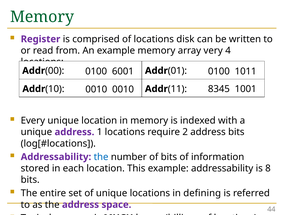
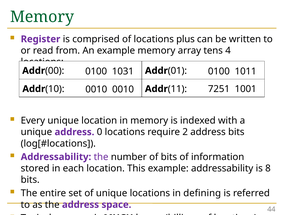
disk: disk -> plus (185, 39)
very: very -> tens (213, 50)
6001: 6001 -> 1031 (123, 71)
8345: 8345 -> 7251 (219, 89)
1: 1 -> 0 (100, 132)
the colour: blue -> purple (101, 157)
